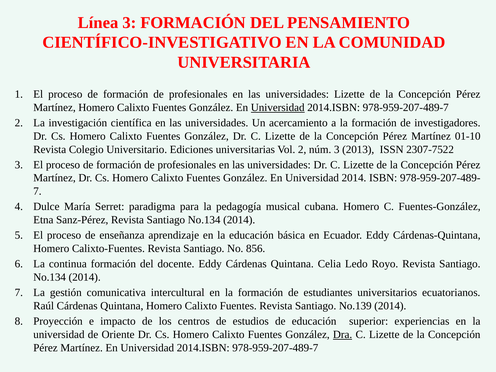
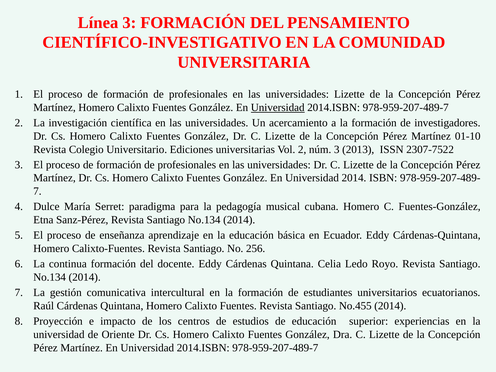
856: 856 -> 256 (256, 249)
No.139: No.139 -> No.455 (355, 306)
Dra underline: present -> none (343, 334)
